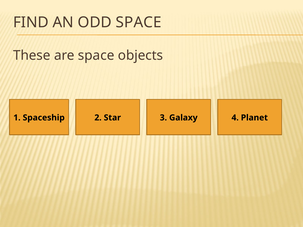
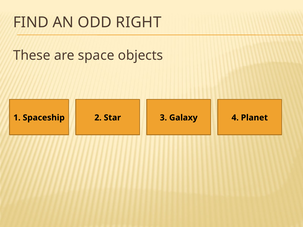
ODD SPACE: SPACE -> RIGHT (139, 22)
